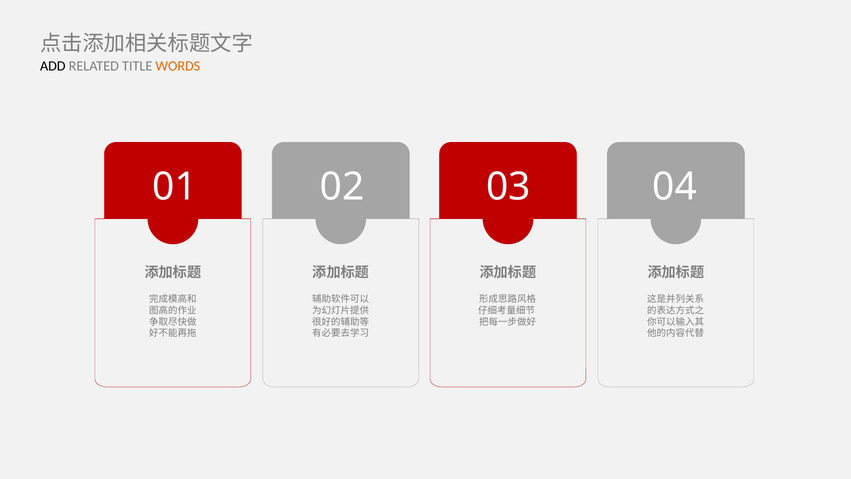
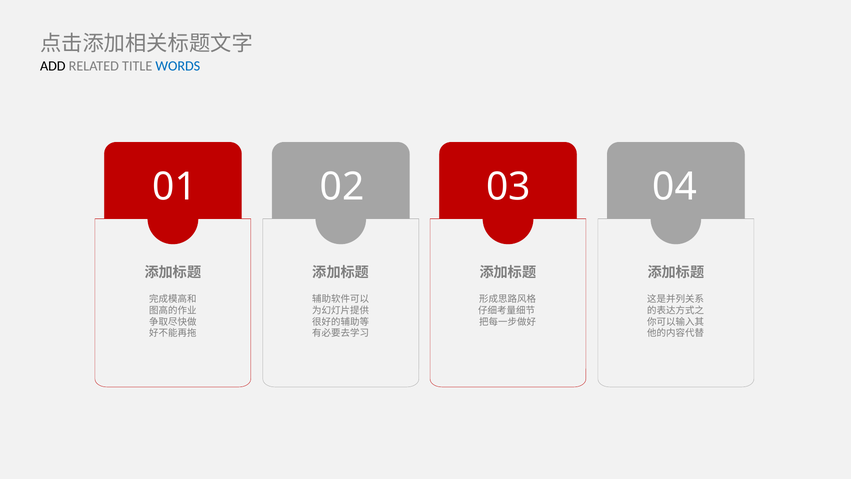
WORDS colour: orange -> blue (178, 66)
